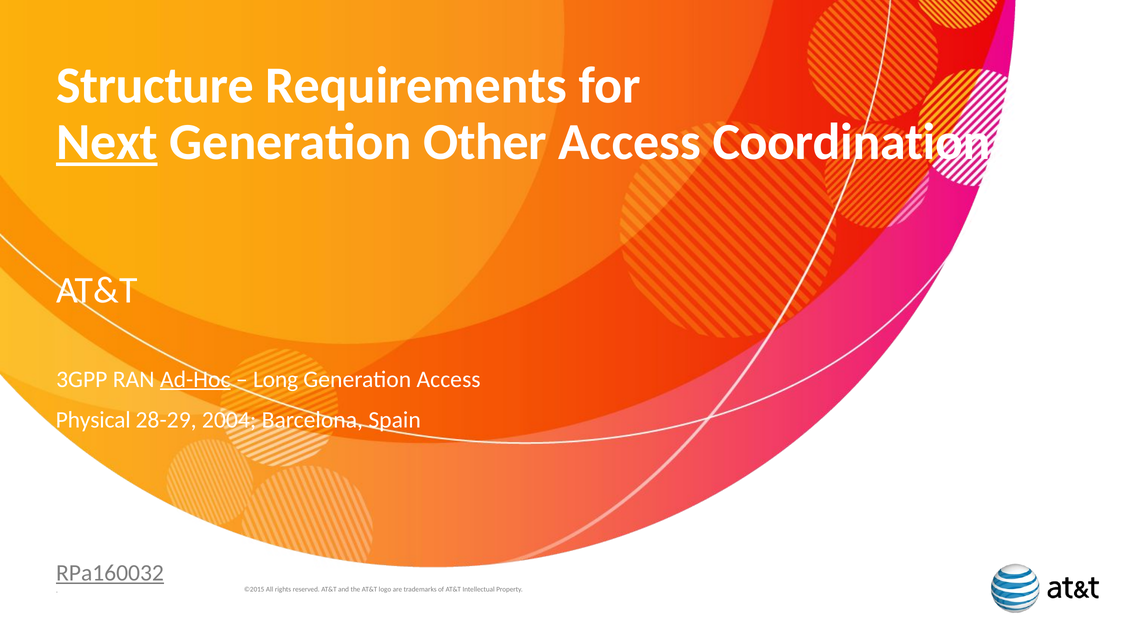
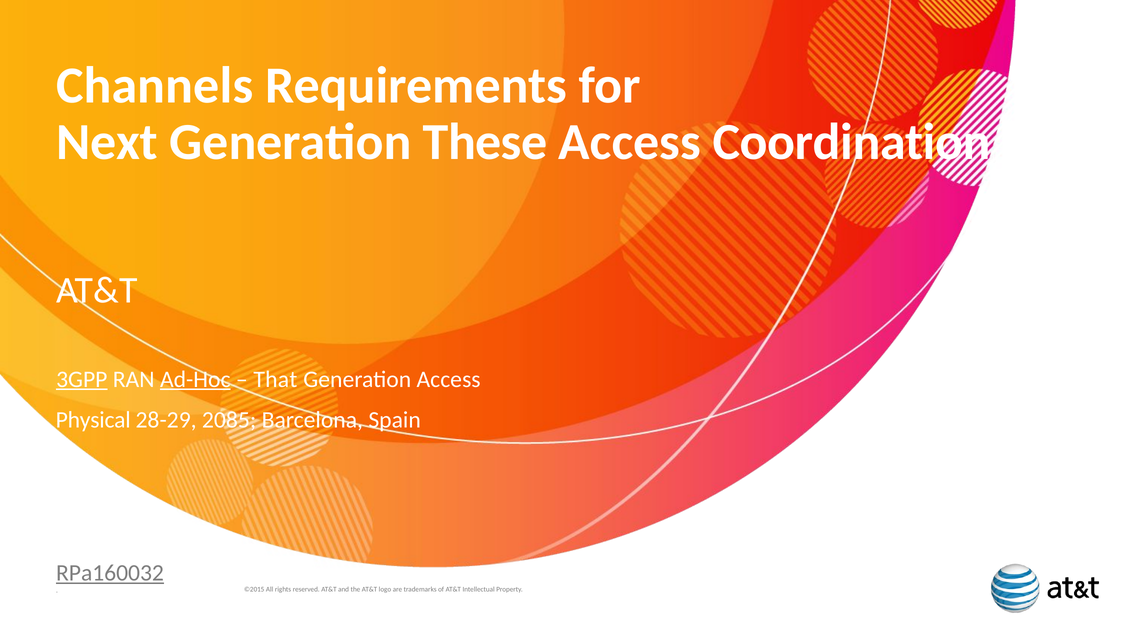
Structure: Structure -> Channels (155, 86)
Next underline: present -> none (107, 142)
Other: Other -> These (485, 142)
3GPP underline: none -> present (82, 379)
Long: Long -> That (275, 379)
2004: 2004 -> 2085 (229, 420)
